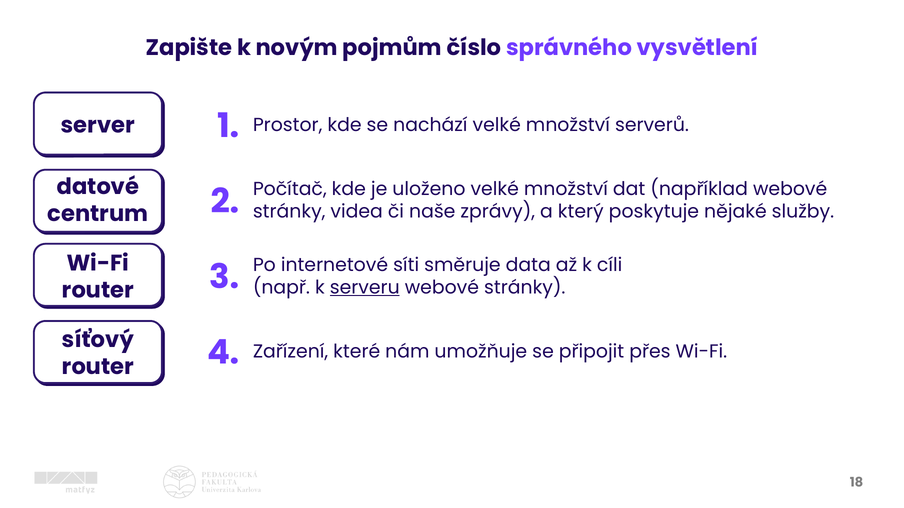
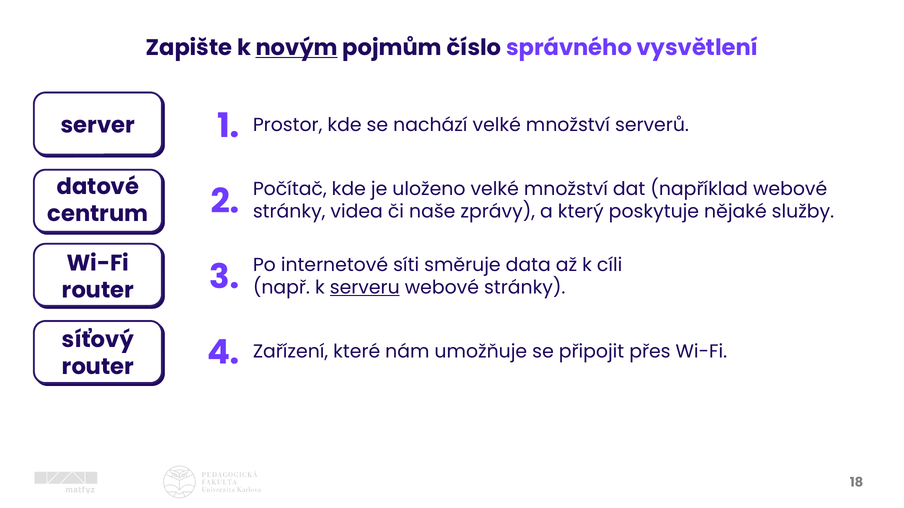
novým underline: none -> present (297, 48)
